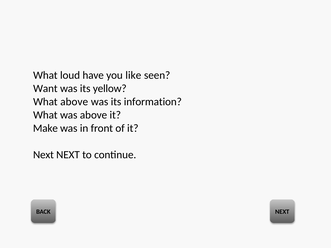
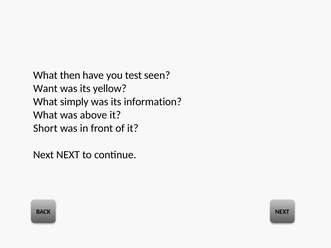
loud: loud -> then (70, 75)
like: like -> test (133, 75)
What above: above -> simply (74, 102)
Make: Make -> Short (45, 128)
